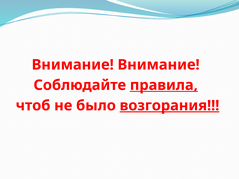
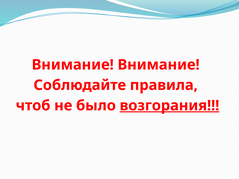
правила underline: present -> none (164, 85)
